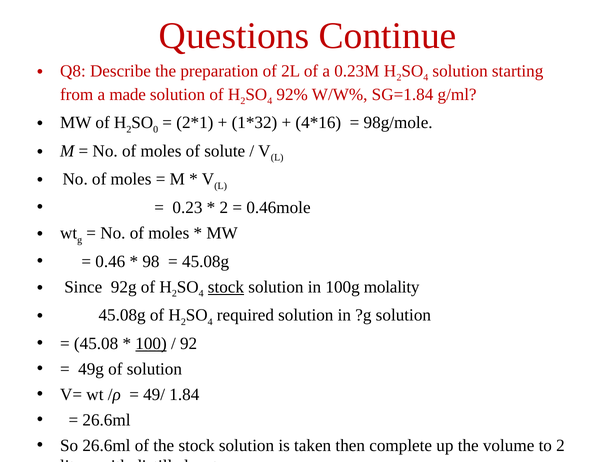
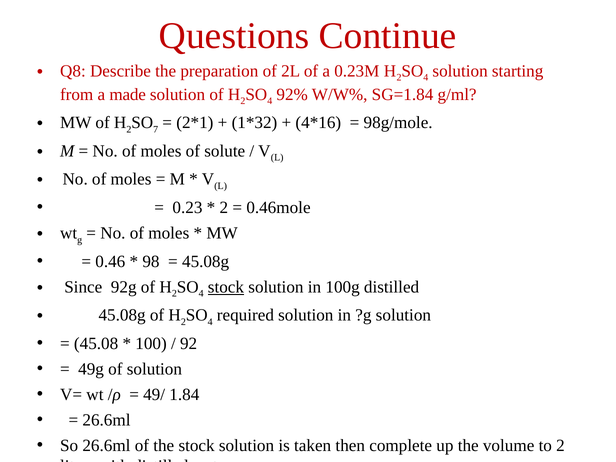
0: 0 -> 7 (156, 129)
100g molality: molality -> distilled (392, 287)
100 underline: present -> none (151, 344)
